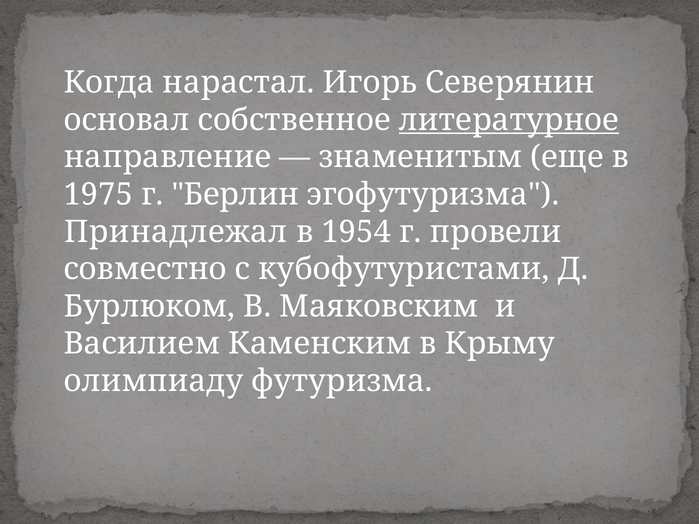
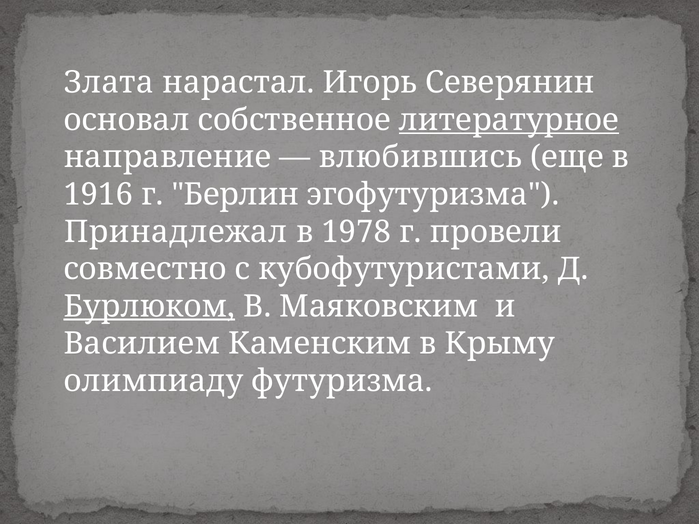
Когда: Когда -> Злата (109, 83)
знаменитым: знаменитым -> влюбившись (420, 157)
1975: 1975 -> 1916 (98, 195)
1954: 1954 -> 1978 (356, 232)
Бурлюком underline: none -> present (149, 306)
